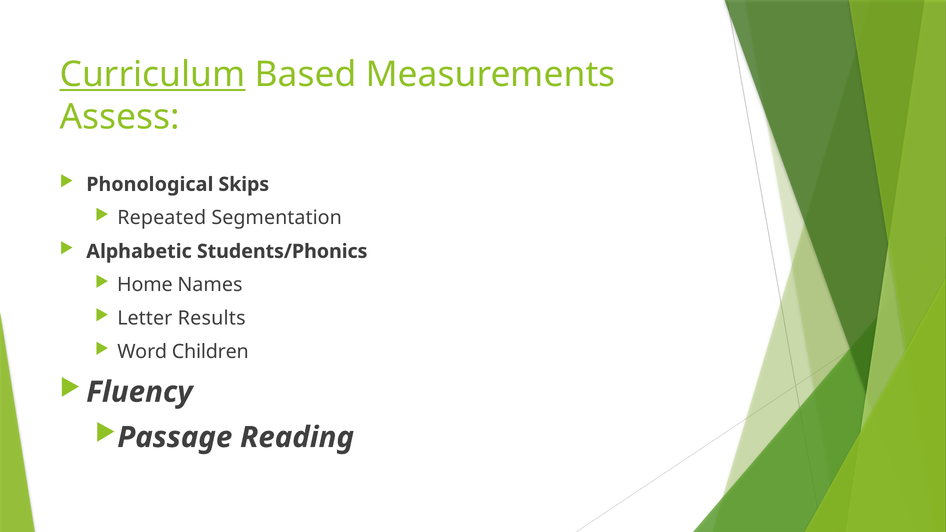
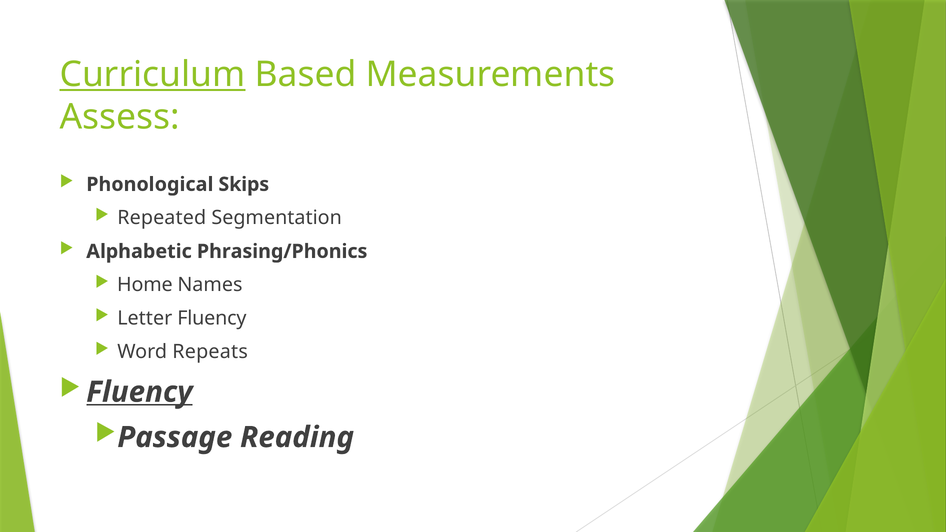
Students/Phonics: Students/Phonics -> Phrasing/Phonics (282, 251)
Letter Results: Results -> Fluency (212, 318)
Children: Children -> Repeats (210, 352)
Fluency underline: none -> present (139, 392)
